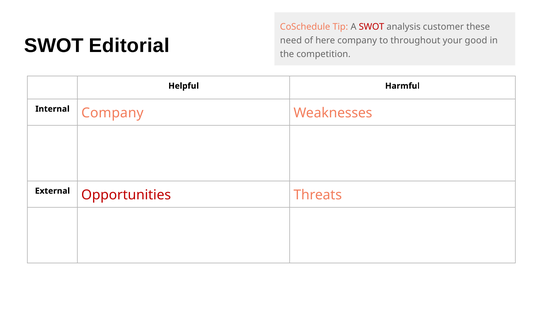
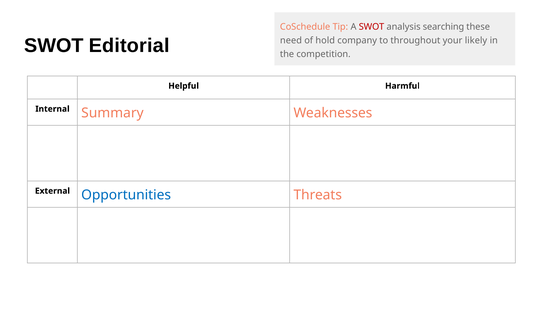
customer: customer -> searching (443, 27)
here: here -> hold (325, 40)
good: good -> likely (476, 40)
Internal Company: Company -> Summary (112, 113)
Opportunities colour: red -> blue (126, 195)
